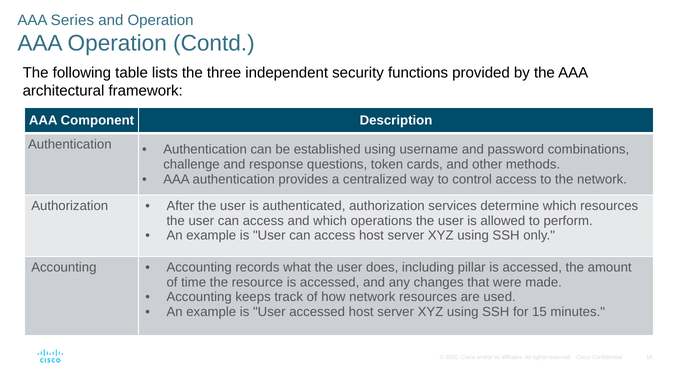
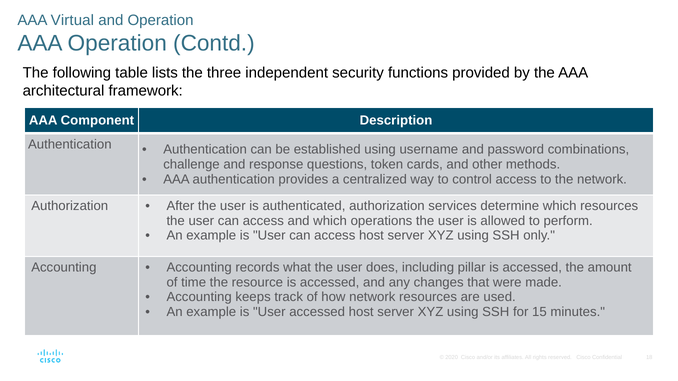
Series: Series -> Virtual (72, 20)
